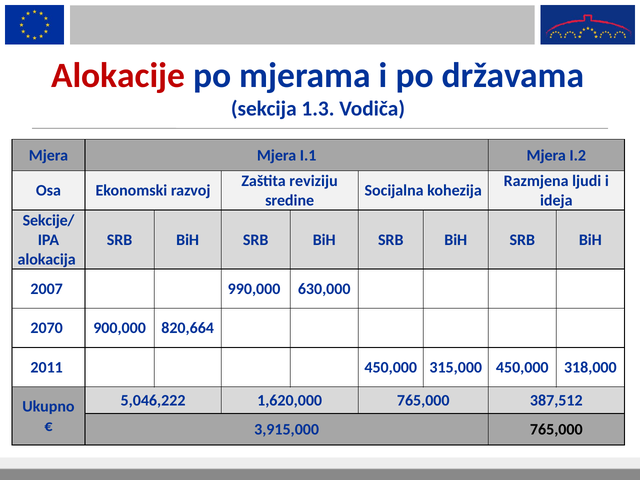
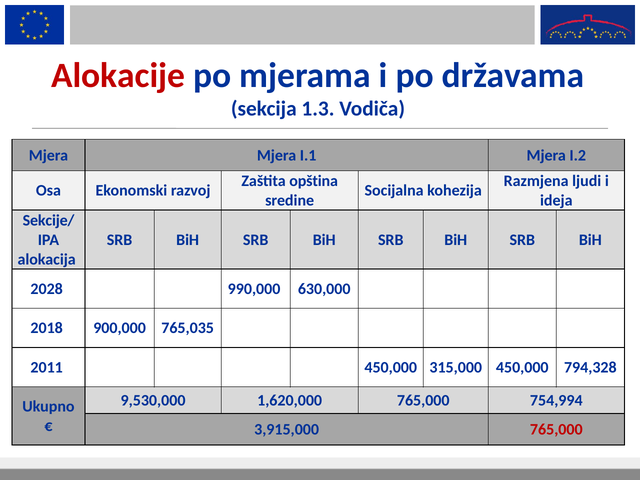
reviziju: reviziju -> opština (314, 181)
2007: 2007 -> 2028 (47, 289)
2070: 2070 -> 2018 (47, 328)
820,664: 820,664 -> 765,035 (188, 328)
318,000: 318,000 -> 794,328 (590, 367)
5,046,222: 5,046,222 -> 9,530,000 (153, 400)
387,512: 387,512 -> 754,994 (556, 400)
765,000 colour: black -> red (556, 429)
